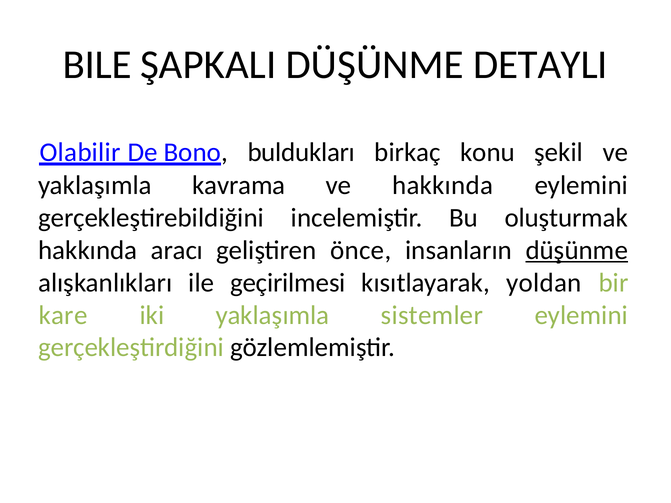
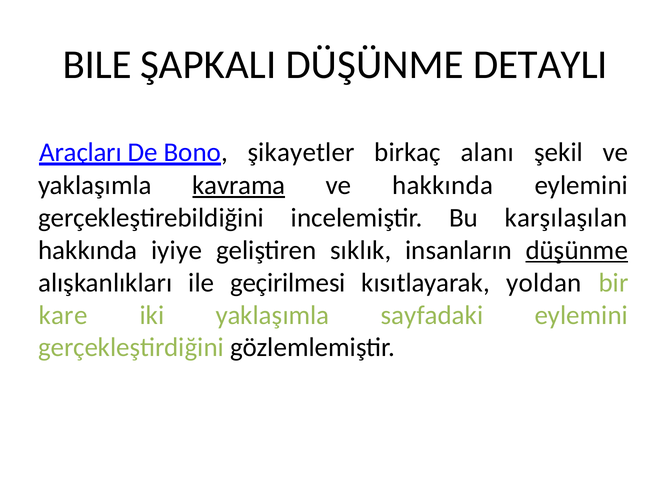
Olabilir: Olabilir -> Araçları (80, 153)
buldukları: buldukları -> şikayetler (301, 153)
konu: konu -> alanı (487, 153)
kavrama underline: none -> present (239, 186)
oluşturmak: oluşturmak -> karşılaşılan (566, 218)
aracı: aracı -> iyiye (177, 250)
önce: önce -> sıklık (361, 250)
sistemler: sistemler -> sayfadaki (432, 315)
